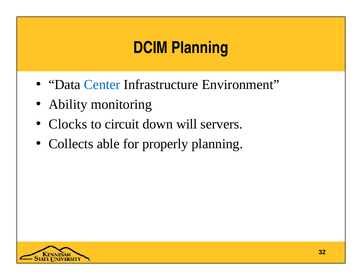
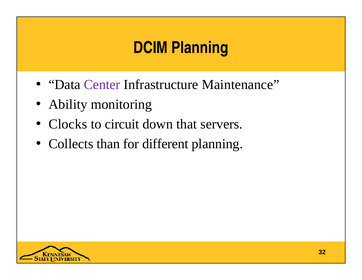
Center colour: blue -> purple (102, 84)
Environment: Environment -> Maintenance (241, 84)
will: will -> that (187, 124)
able: able -> than (108, 144)
properly: properly -> different (165, 144)
